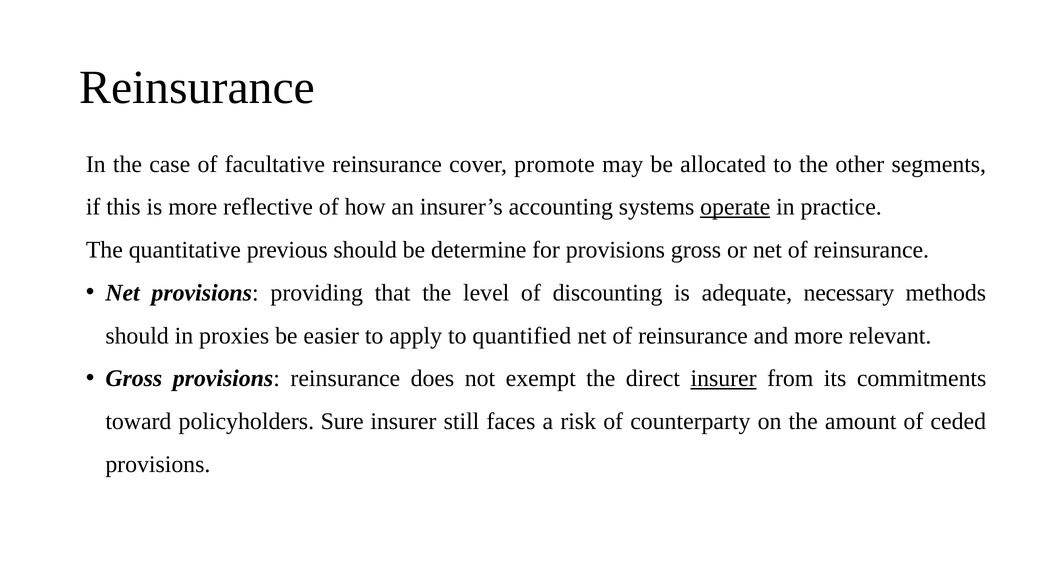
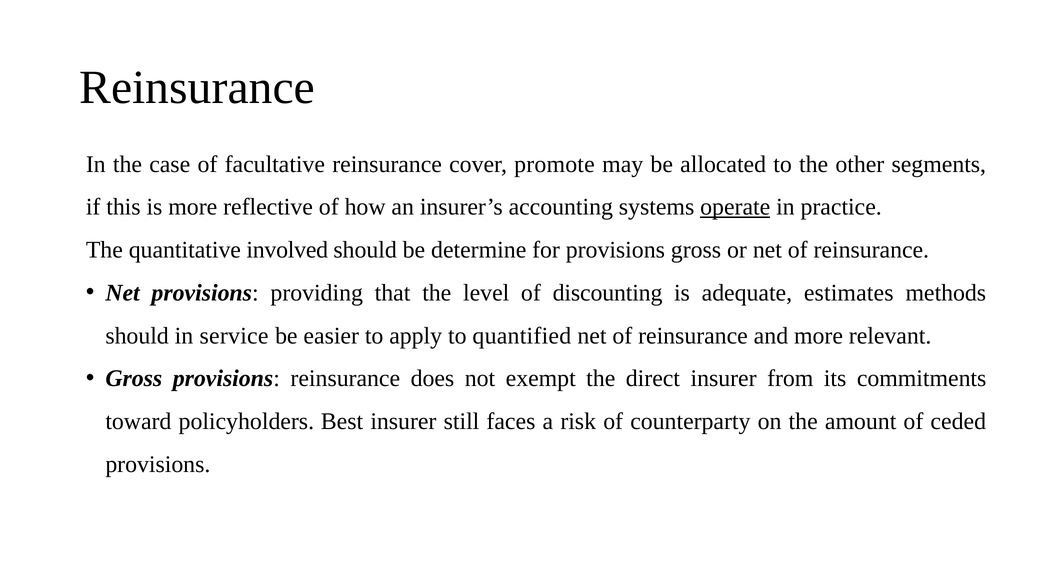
previous: previous -> involved (287, 250)
necessary: necessary -> estimates (849, 293)
proxies: proxies -> service (234, 336)
insurer underline: present -> none (724, 379)
Sure: Sure -> Best (342, 422)
